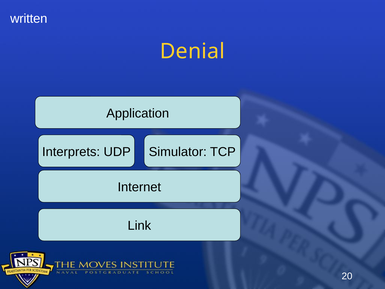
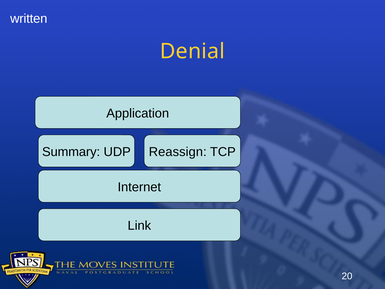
Interprets: Interprets -> Summary (71, 152)
Simulator: Simulator -> Reassign (178, 152)
